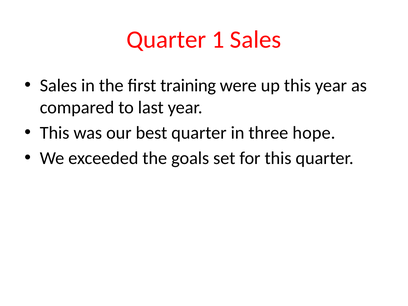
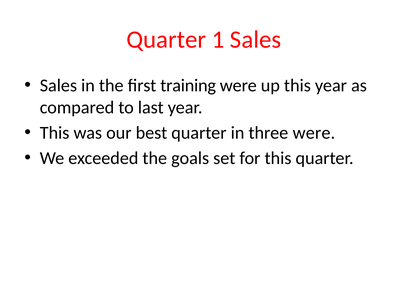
three hope: hope -> were (314, 133)
